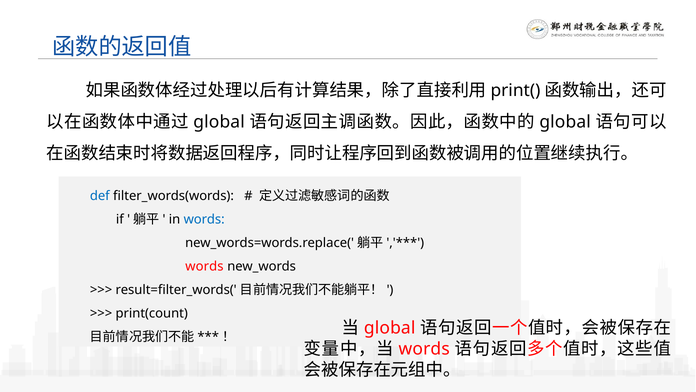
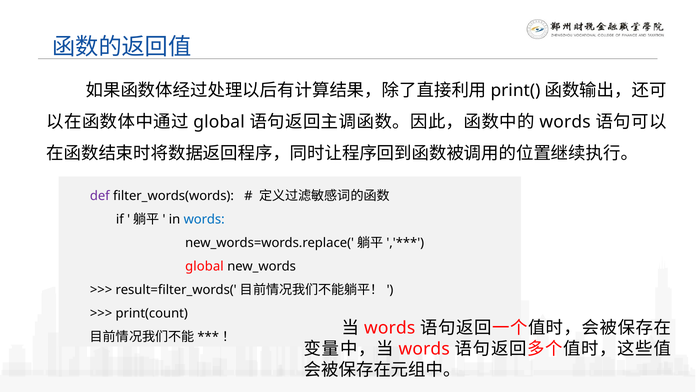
global: global -> words (565, 122)
def colour: blue -> purple (100, 196)
words: words -> global (204, 266)
global: global -> words (390, 328)
